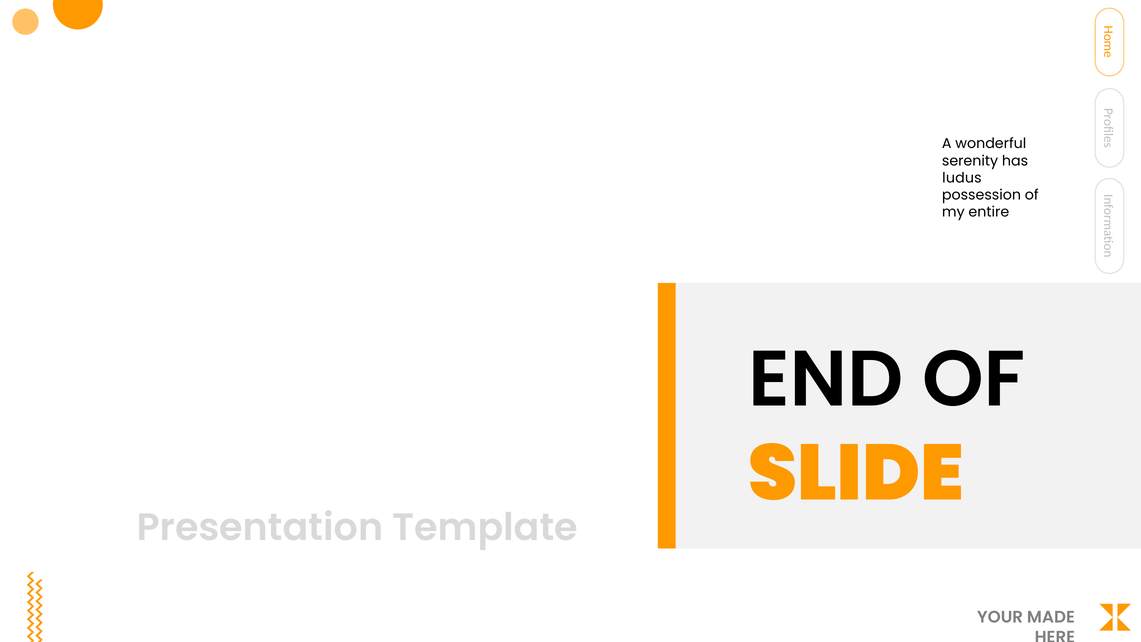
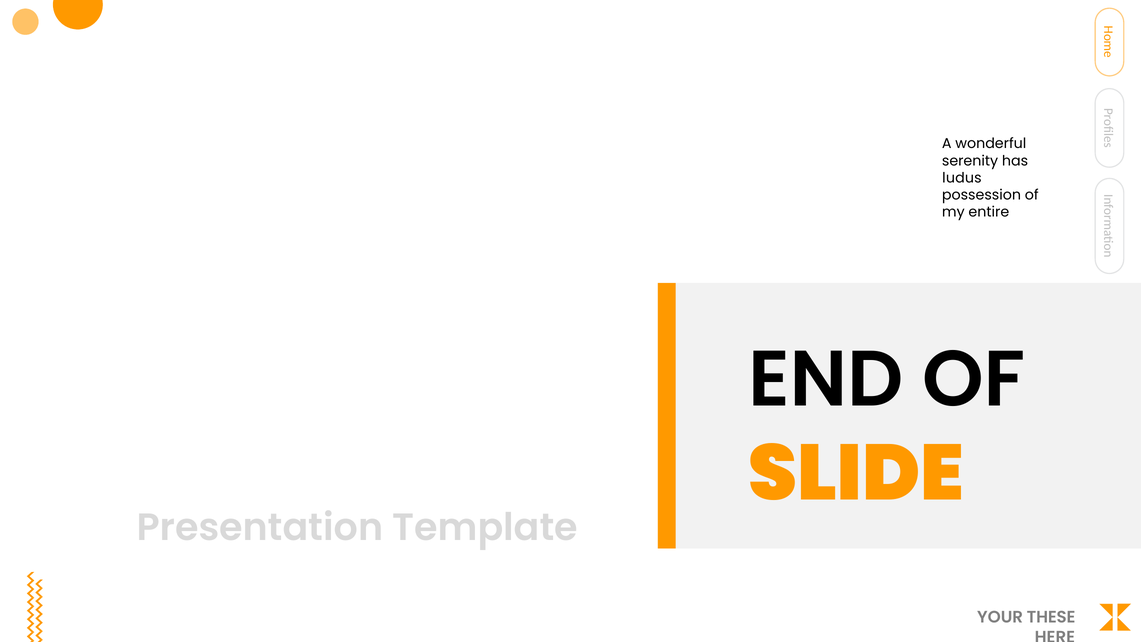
MADE: MADE -> THESE (1051, 617)
